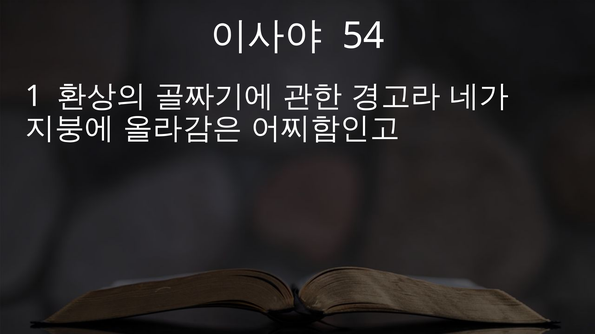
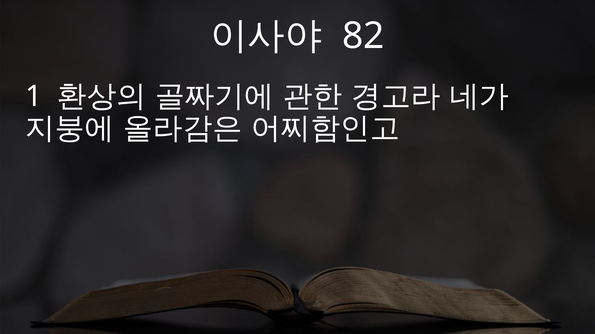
54: 54 -> 82 (363, 36)
